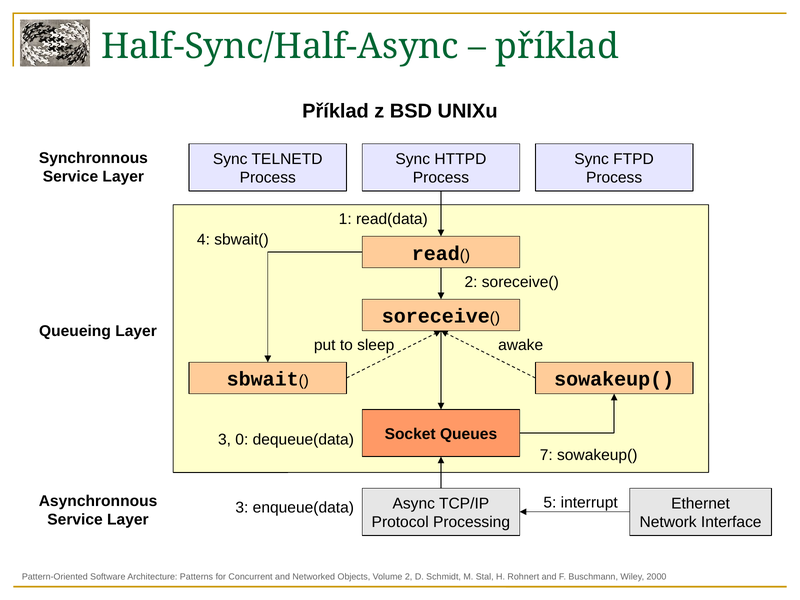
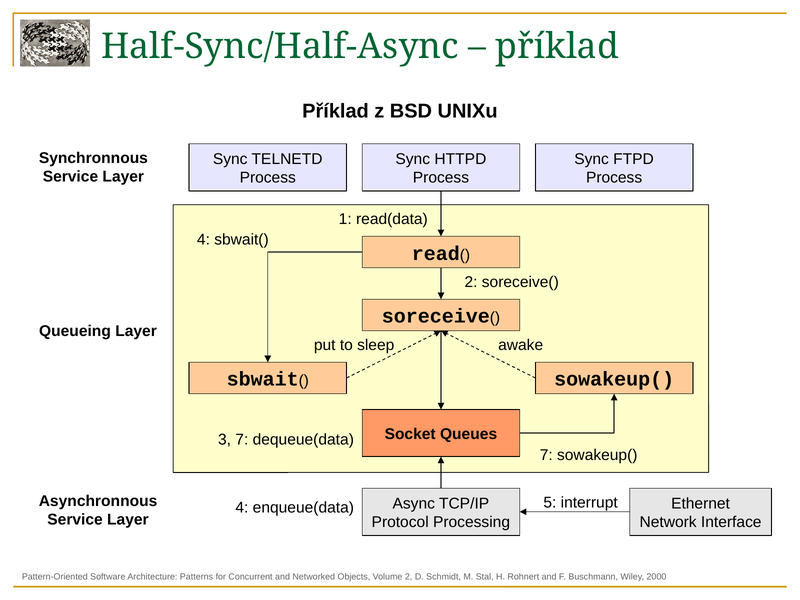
3 0: 0 -> 7 (242, 439)
3: 3 -> 4 (242, 508)
